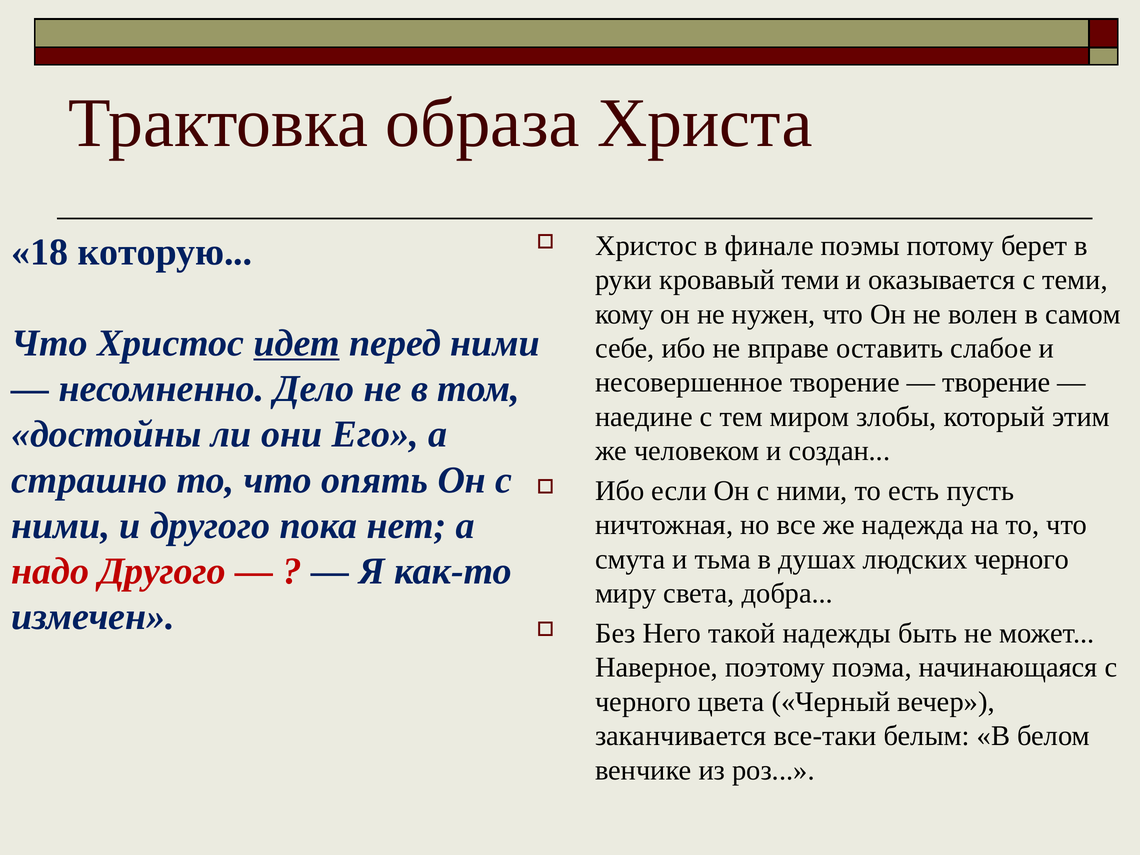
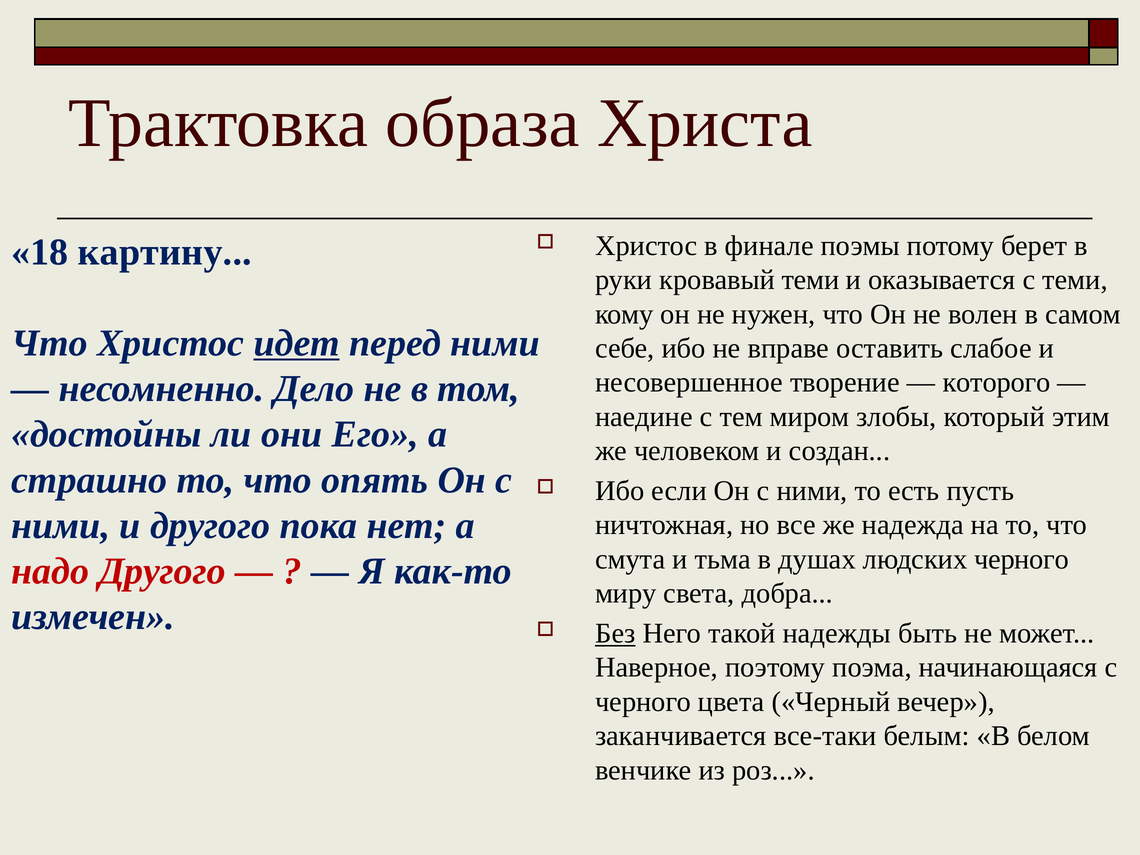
которую: которую -> картину (165, 252)
творение: творение -> которого (996, 383)
Без underline: none -> present (615, 633)
